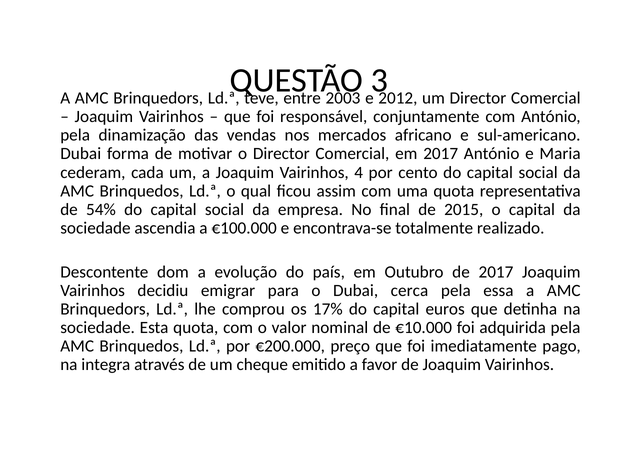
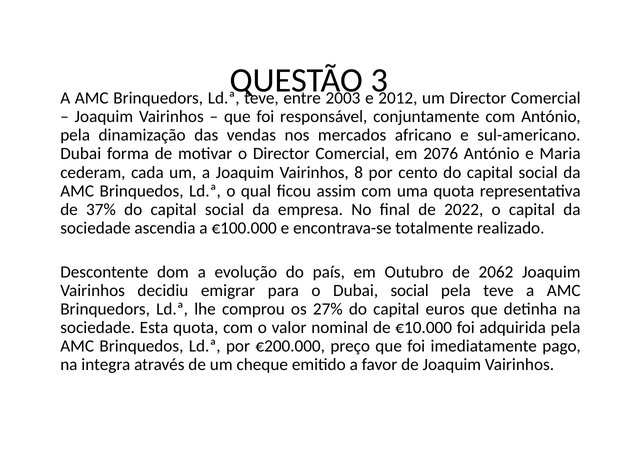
em 2017: 2017 -> 2076 (441, 154)
4: 4 -> 8 (359, 172)
54%: 54% -> 37% (101, 209)
2015: 2015 -> 2022 (464, 209)
de 2017: 2017 -> 2062 (496, 272)
Dubai cerca: cerca -> social (410, 290)
pela essa: essa -> teve (498, 290)
17%: 17% -> 27% (328, 309)
